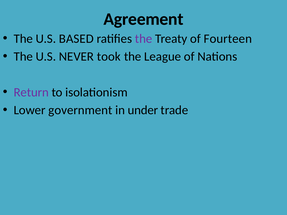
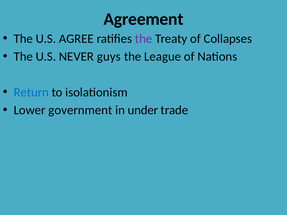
BASED: BASED -> AGREE (76, 39)
Fourteen: Fourteen -> Collapses (228, 39)
took: took -> guys (109, 57)
Return colour: purple -> blue (31, 92)
